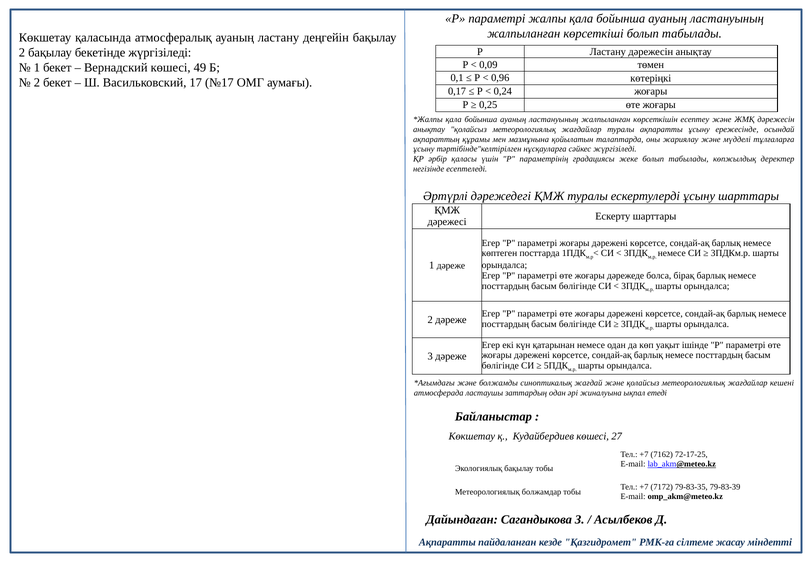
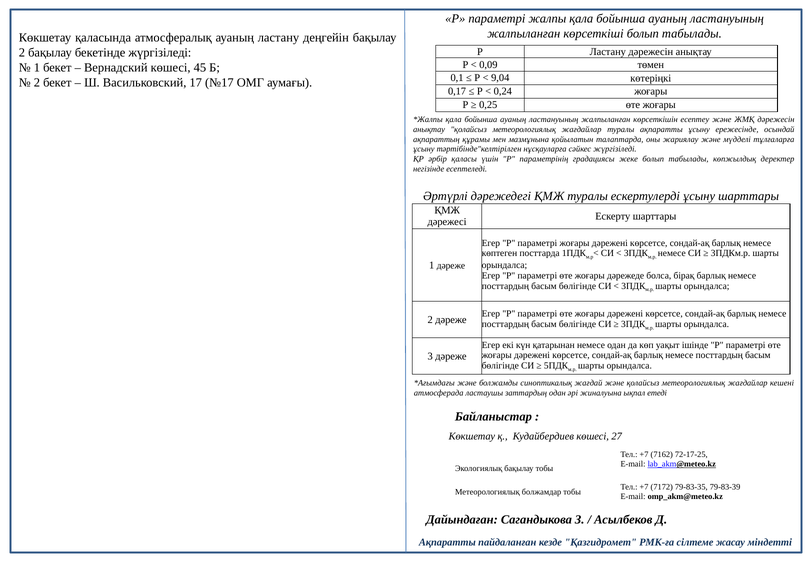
49: 49 -> 45 (200, 68)
0,96: 0,96 -> 9,04 (500, 78)
